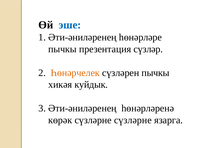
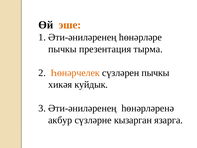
эше colour: blue -> orange (70, 25)
сүзләр: сүзләр -> тырма (148, 49)
көрәк: көрәк -> акбур (60, 120)
сүзләрне сүзләрне: сүзләрне -> кызарган (133, 120)
